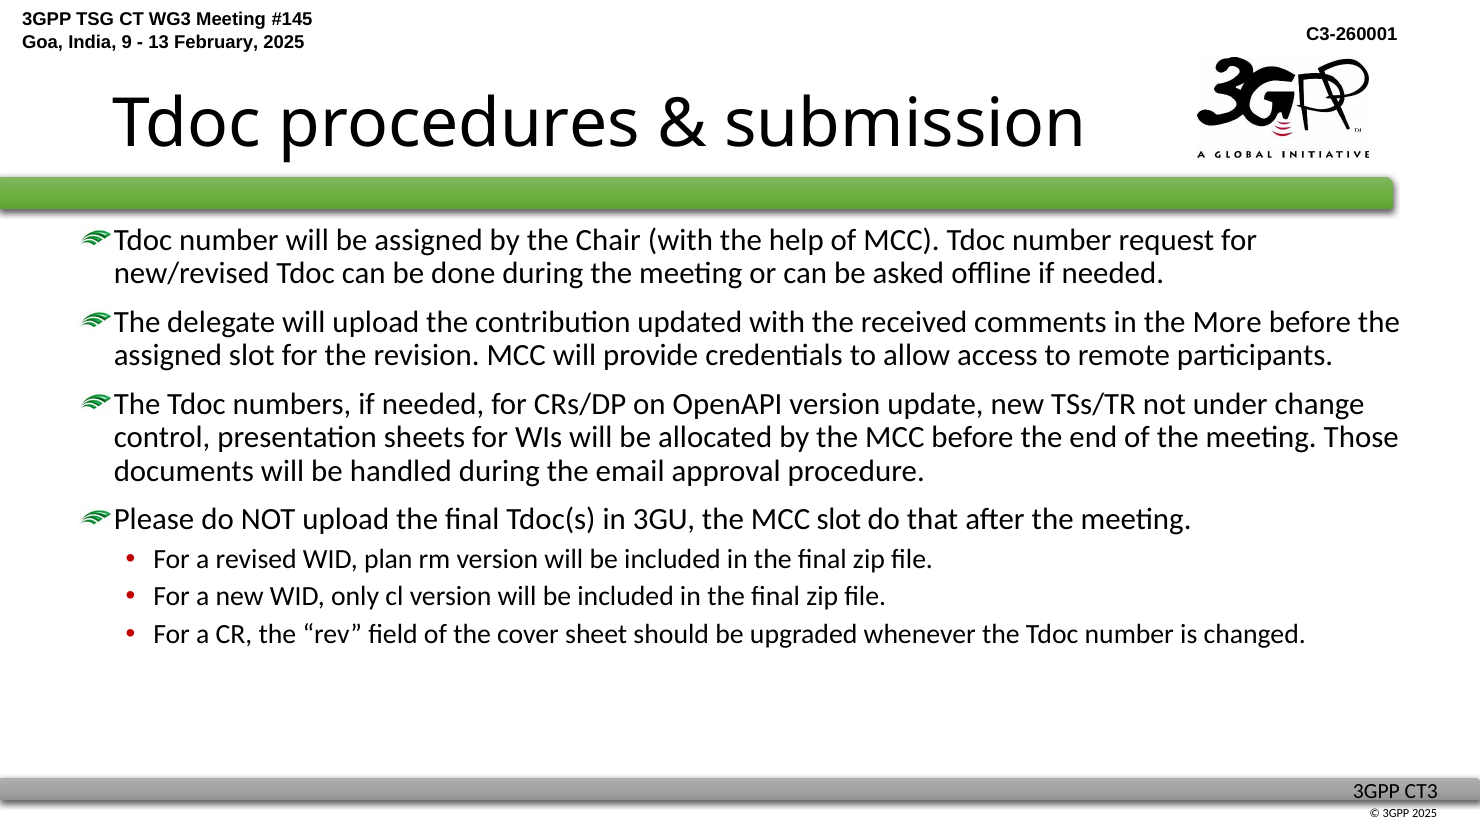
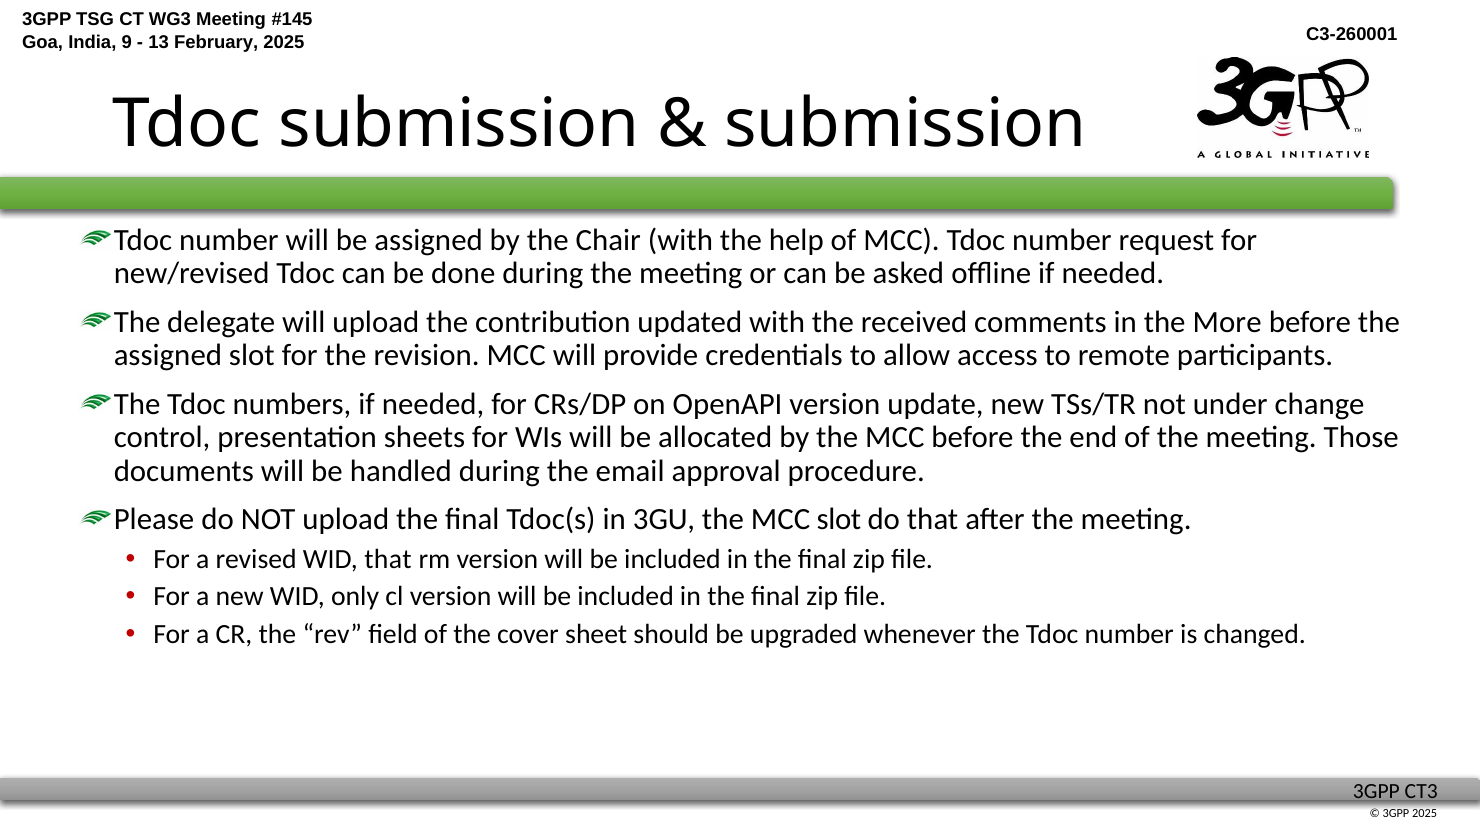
Tdoc procedures: procedures -> submission (459, 124)
WID plan: plan -> that (388, 559)
